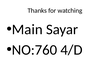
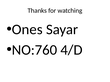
Main: Main -> Ones (27, 30)
